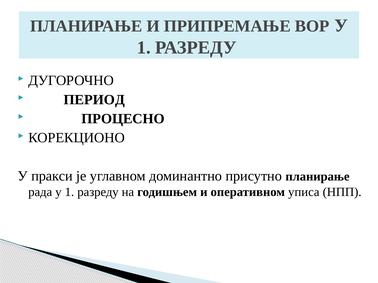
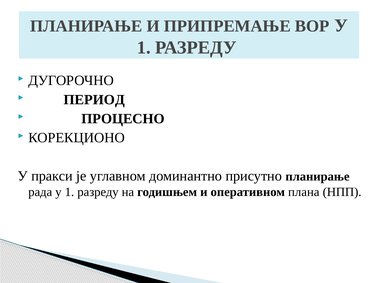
уписа: уписа -> плана (304, 192)
